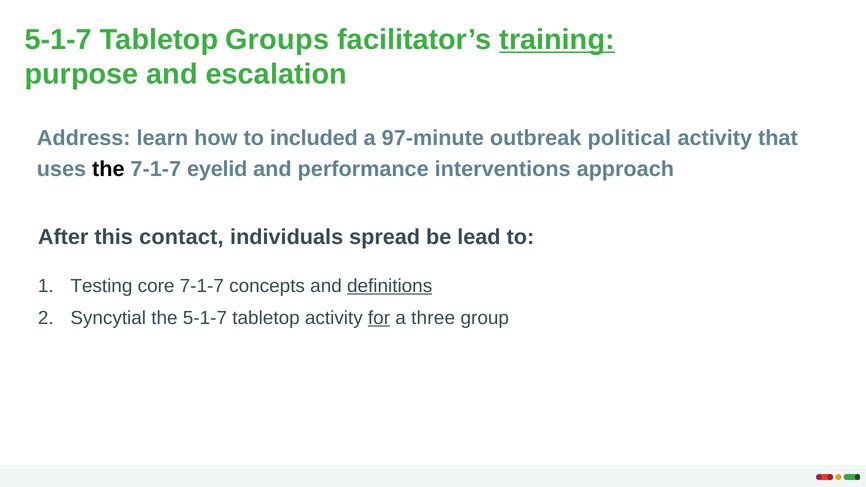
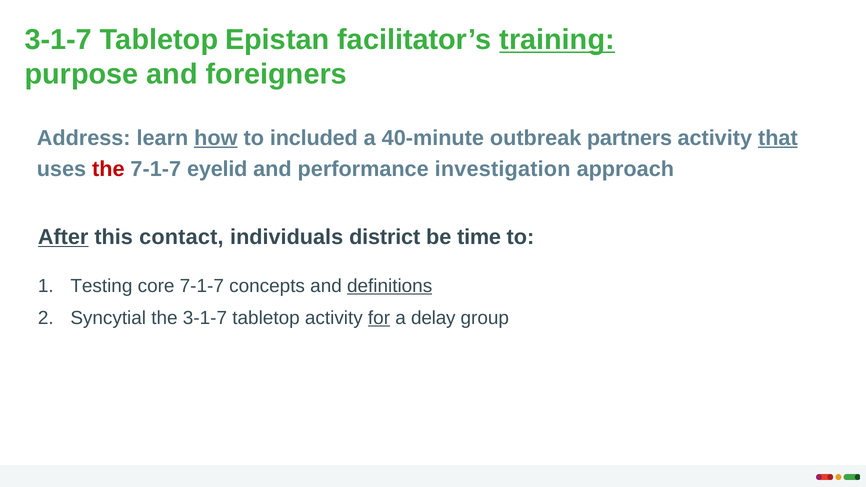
5-1-7: 5-1-7 -> 3-1-7 (58, 40)
Groups: Groups -> Epistan (277, 40)
escalation: escalation -> foreigners (276, 74)
how underline: none -> present (216, 138)
97-minute: 97-minute -> 40-minute (433, 138)
political: political -> partners (630, 138)
that underline: none -> present (778, 138)
the colour: black -> red (108, 169)
interventions: interventions -> investigation (503, 169)
After underline: none -> present (63, 237)
spread: spread -> district (385, 237)
lead: lead -> time (479, 237)
the 5-1-7: 5-1-7 -> 3-1-7 (205, 318)
three: three -> delay (433, 318)
